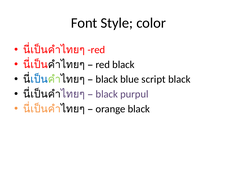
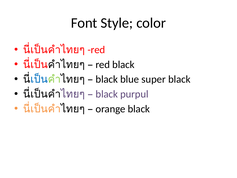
script: script -> super (154, 79)
